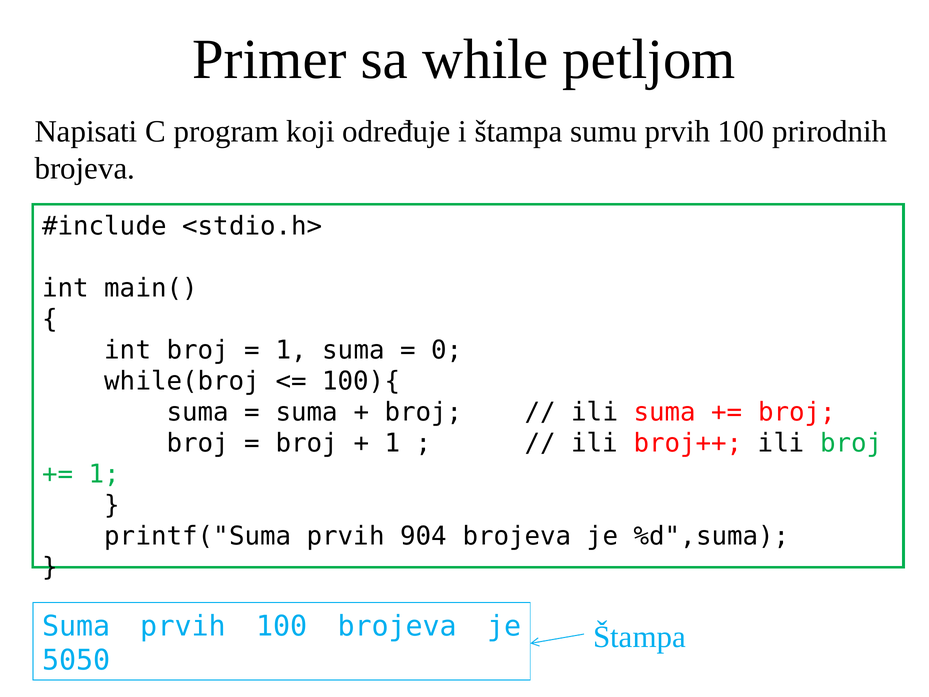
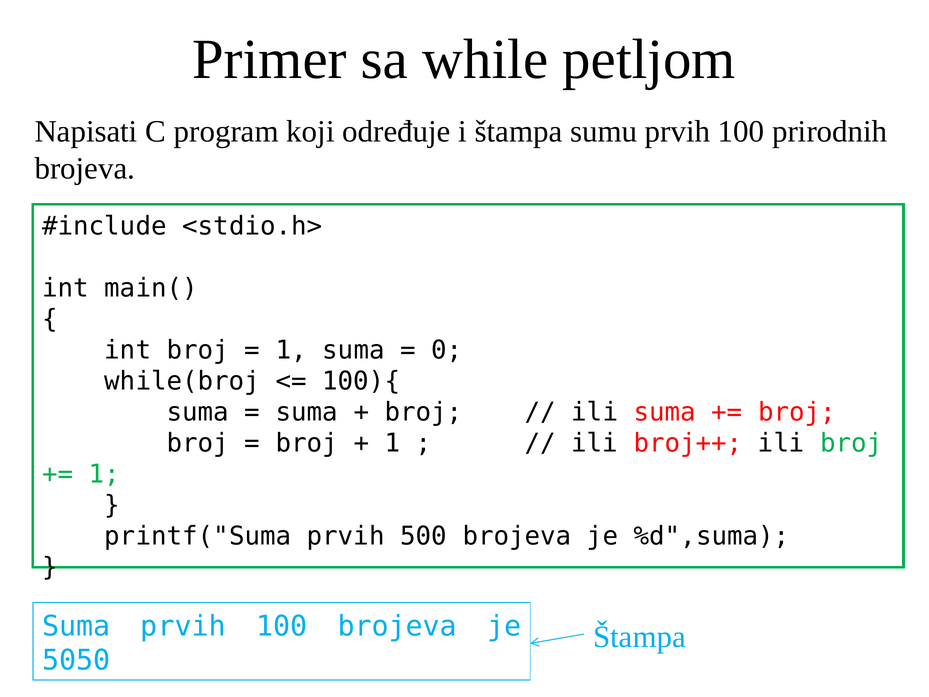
904: 904 -> 500 (424, 536)
